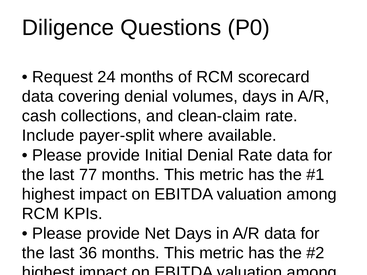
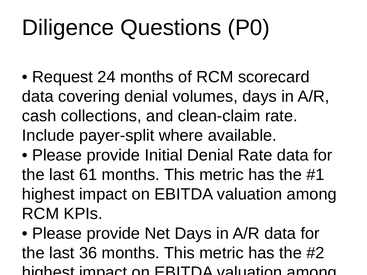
77: 77 -> 61 (88, 175)
